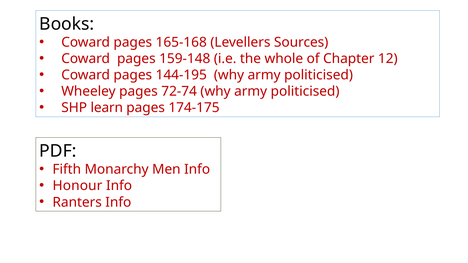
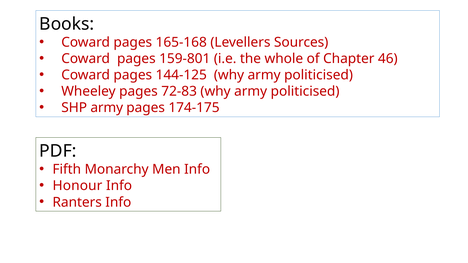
159-148: 159-148 -> 159-801 (185, 59)
12: 12 -> 46 (388, 59)
144-195: 144-195 -> 144-125 (181, 75)
72-74: 72-74 -> 72-83 (179, 92)
SHP learn: learn -> army (107, 108)
